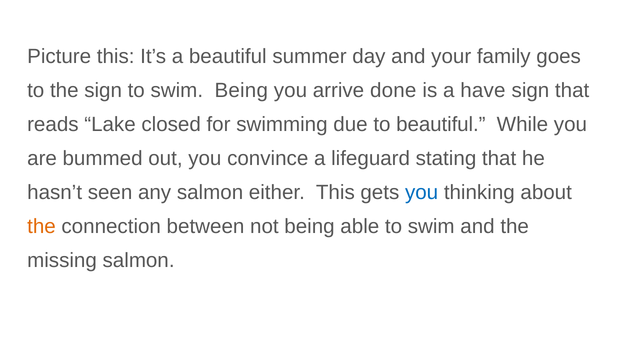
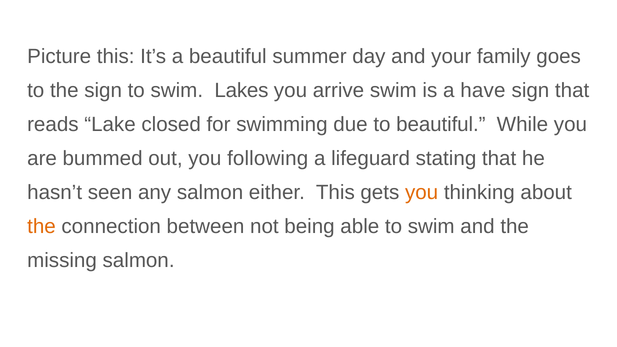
swim Being: Being -> Lakes (241, 90)
arrive done: done -> swim (393, 90)
convince: convince -> following (268, 158)
you colour: blue -> orange (422, 193)
